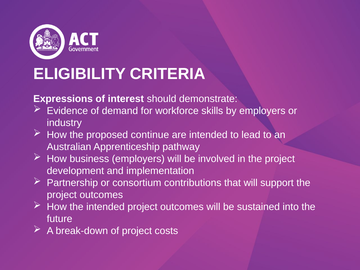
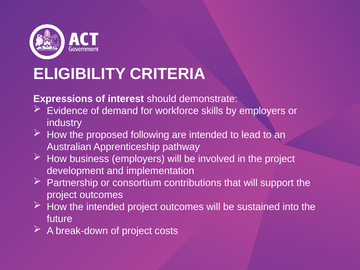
continue: continue -> following (150, 135)
